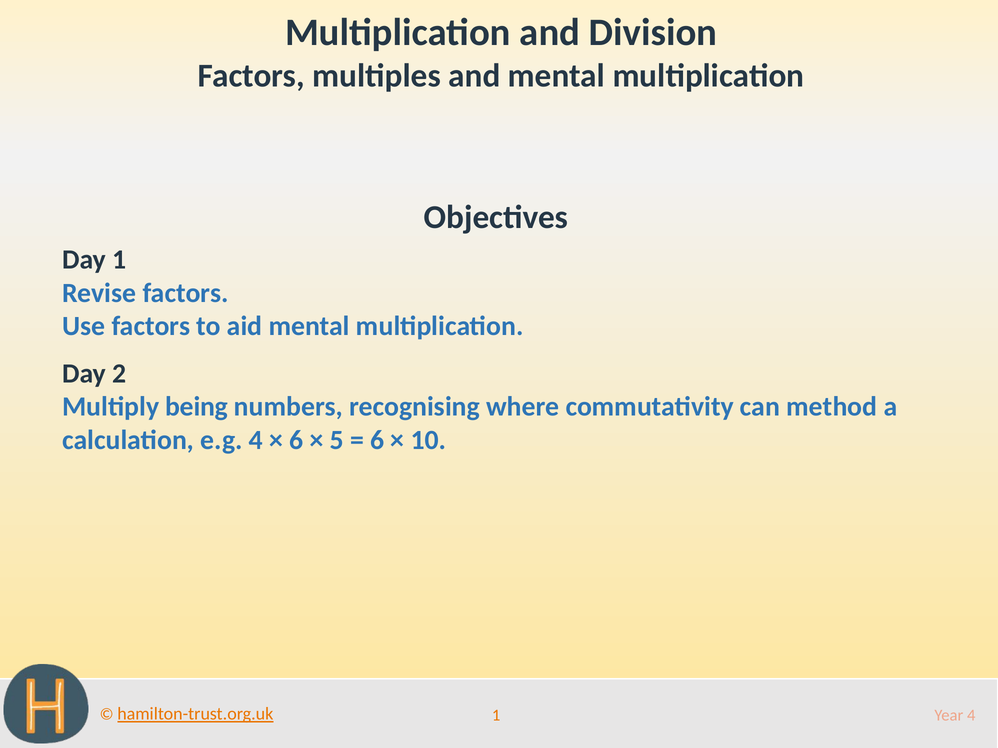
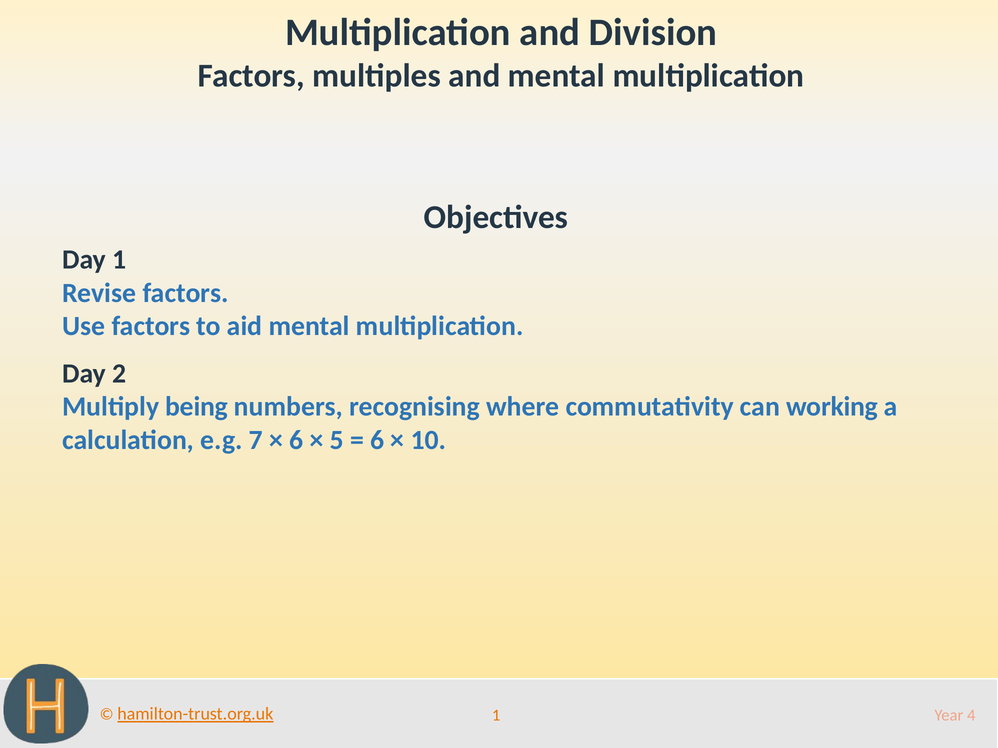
method: method -> working (832, 407)
e.g 4: 4 -> 7 (256, 440)
